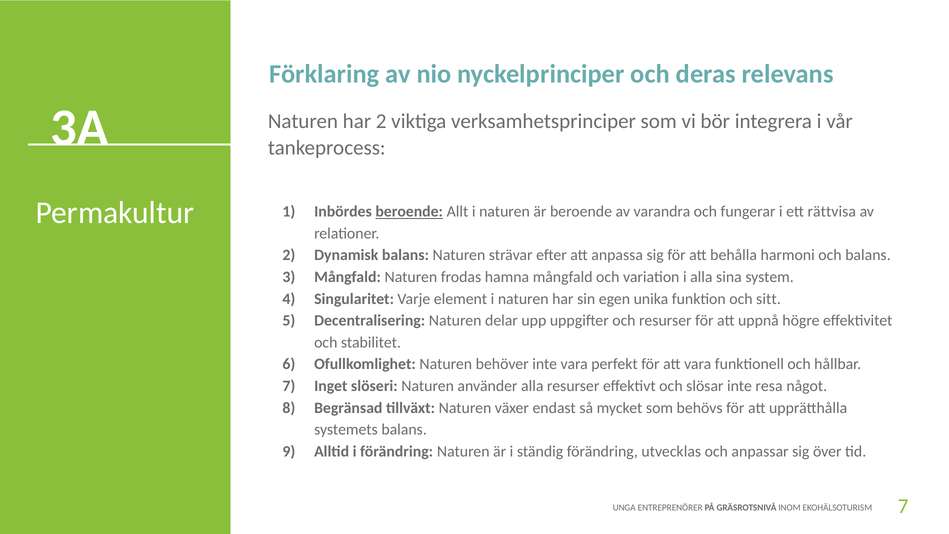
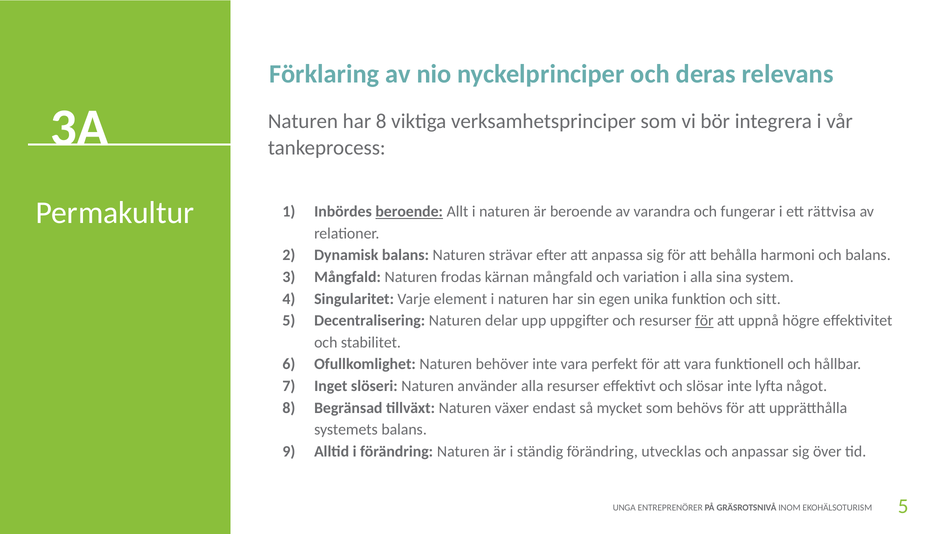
har 2: 2 -> 8 (381, 121)
hamna: hamna -> kärnan (507, 277)
för underline: none -> present (704, 321)
resa: resa -> lyfta (769, 386)
7: 7 -> 5 (903, 506)
